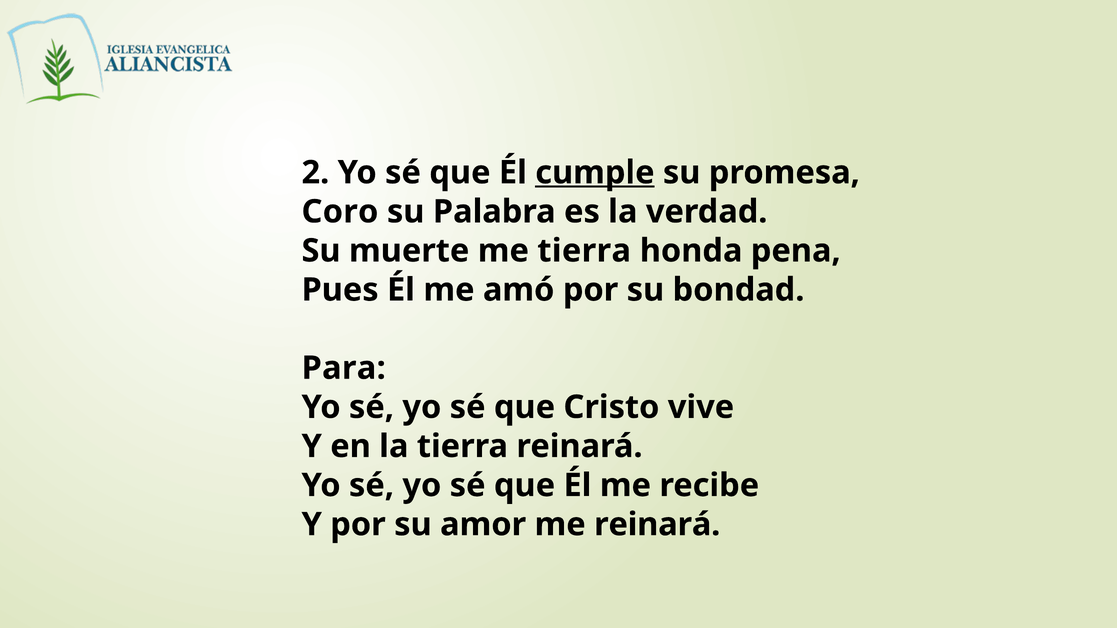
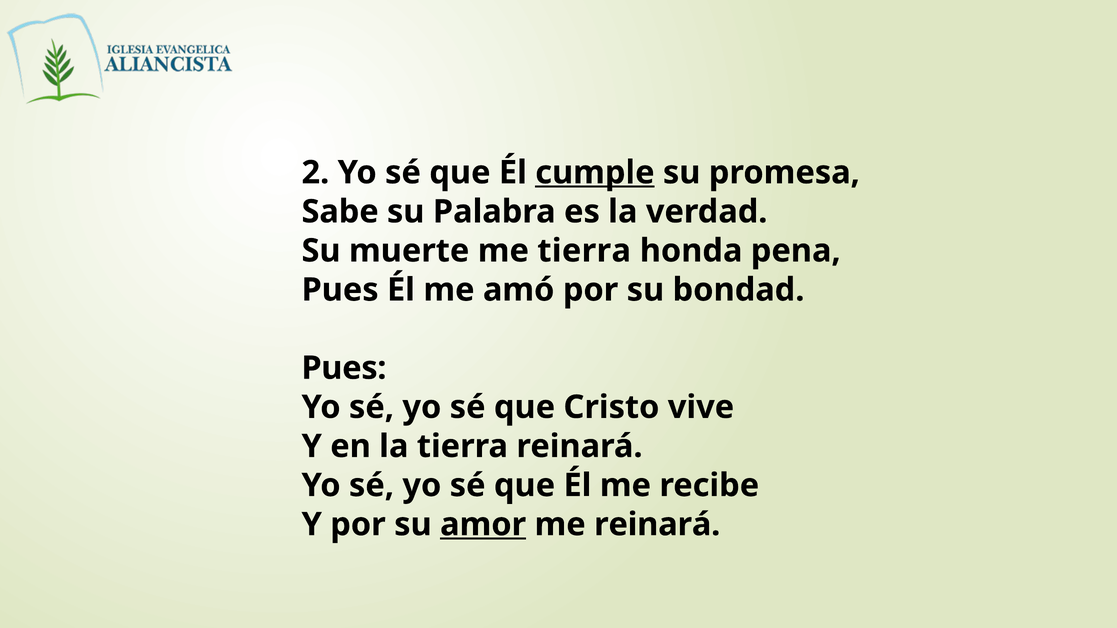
Coro: Coro -> Sabe (340, 212)
Para: Para -> Pues (344, 368)
amor underline: none -> present (483, 525)
